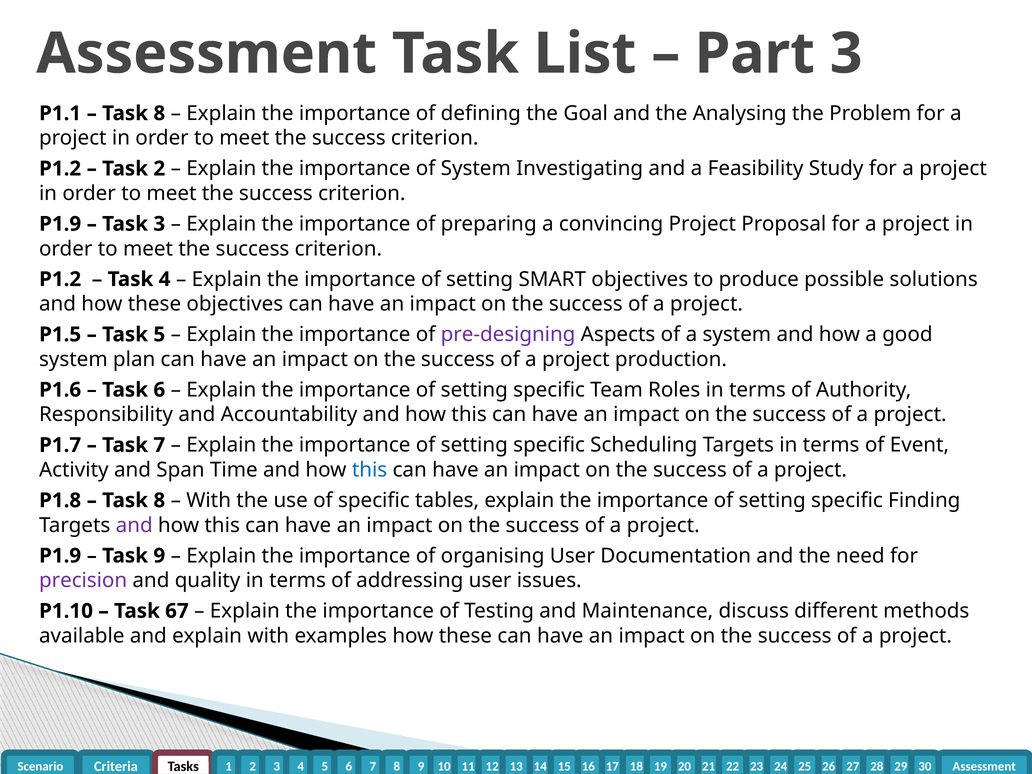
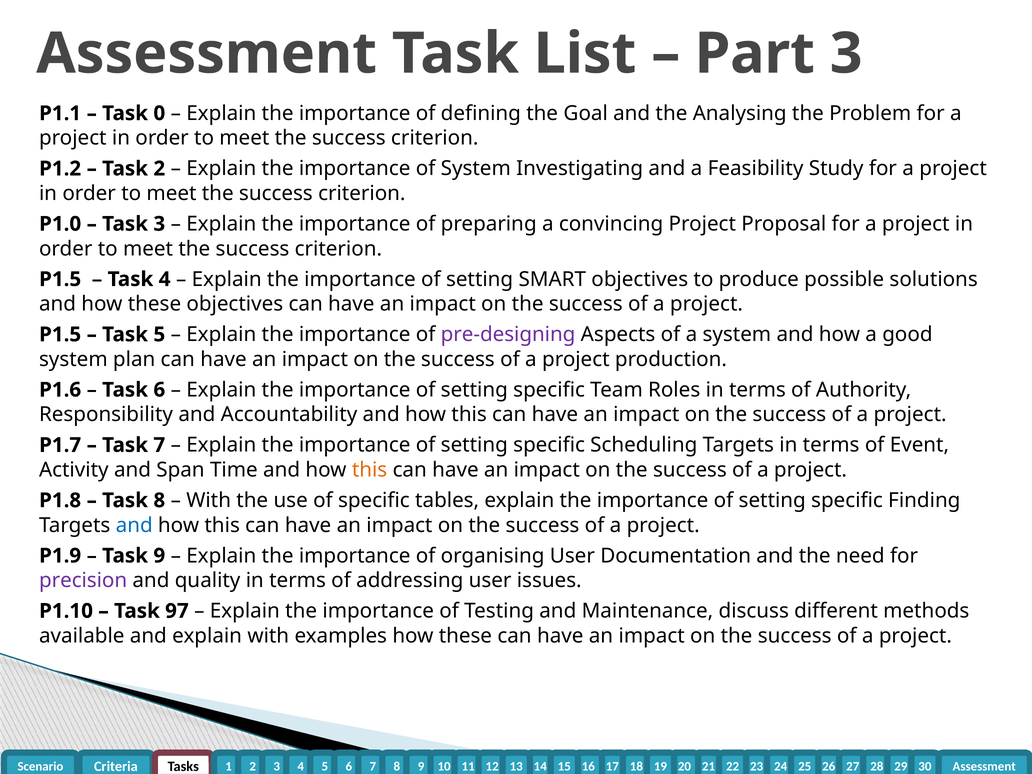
8: 8 -> 0 (159, 113)
P1.9: P1.9 -> P1.0 (60, 224)
P1.2: P1.2 -> P1.5 (60, 279)
this colour: blue -> orange (370, 470)
and colour: purple -> blue (134, 525)
67: 67 -> 97 (177, 611)
